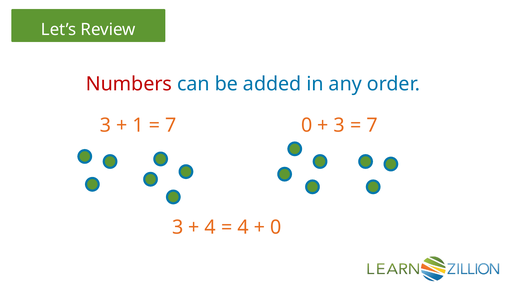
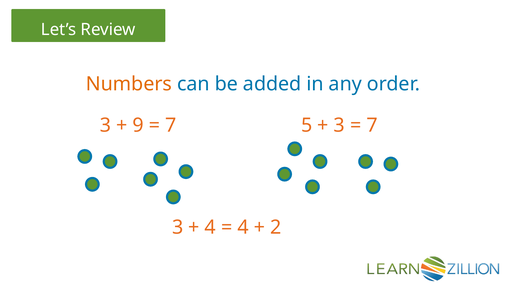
Numbers colour: red -> orange (129, 84)
1: 1 -> 9 (138, 125)
7 0: 0 -> 5 (307, 125)
0: 0 -> 2 (276, 227)
